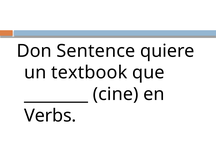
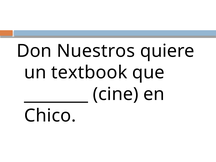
Sentence: Sentence -> Nuestros (96, 51)
Verbs: Verbs -> Chico (50, 116)
